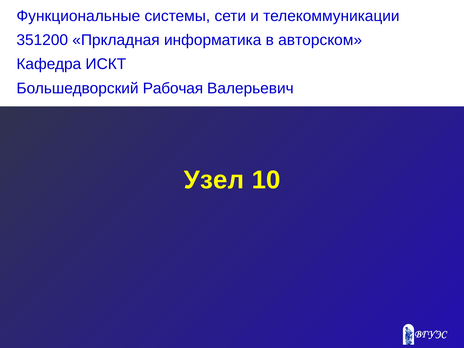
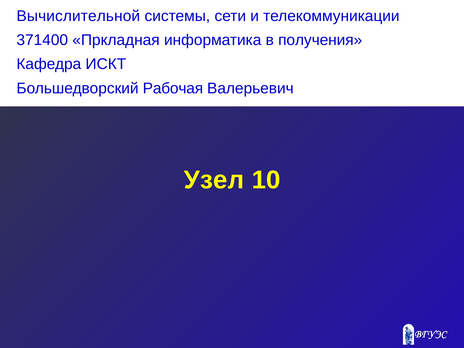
Функциональные: Функциональные -> Вычислительной (78, 16)
351200: 351200 -> 371400 (42, 40)
авторском: авторском -> получения (320, 40)
